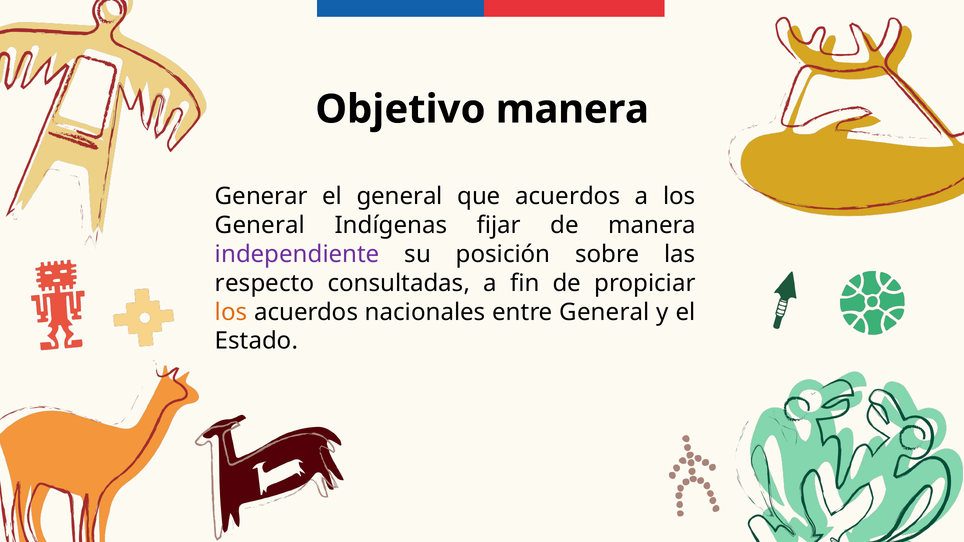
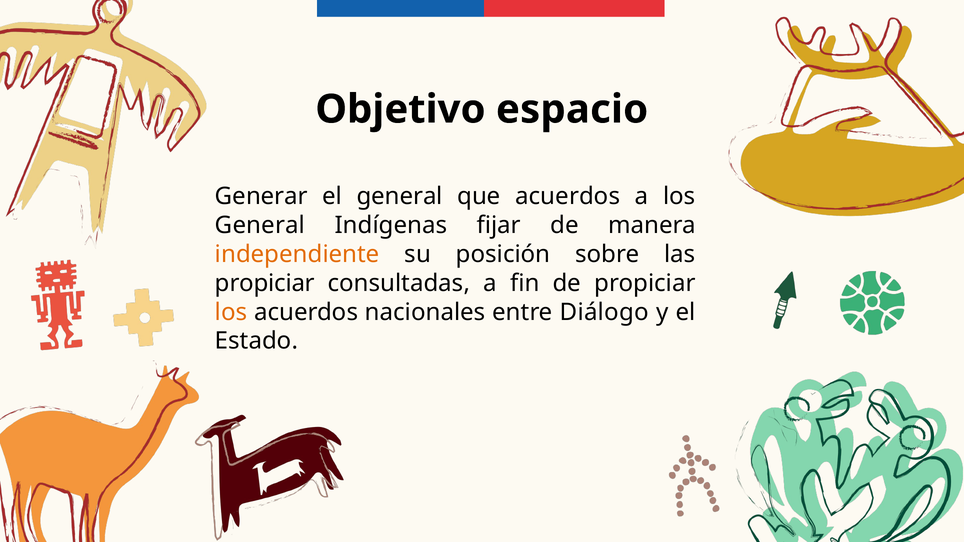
Objetivo manera: manera -> espacio (572, 109)
independiente colour: purple -> orange (297, 254)
respecto: respecto -> propiciar (265, 283)
entre General: General -> Diálogo (604, 312)
